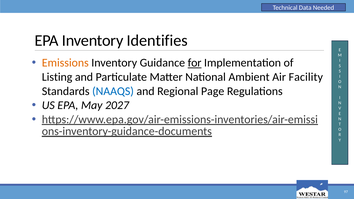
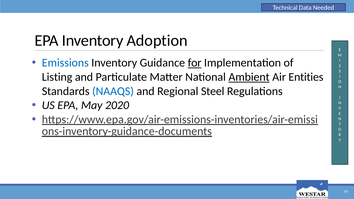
Identifies: Identifies -> Adoption (157, 40)
Emissions colour: orange -> blue (65, 63)
Ambient underline: none -> present (249, 77)
Facility: Facility -> Entities (306, 77)
Page: Page -> Steel (213, 91)
2027: 2027 -> 2020 (117, 105)
